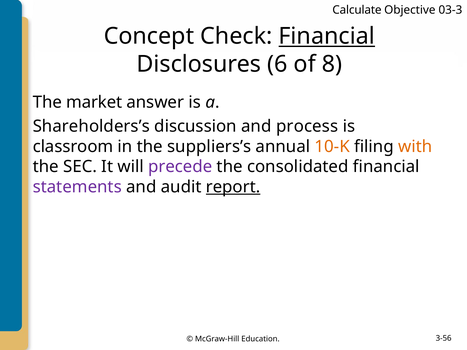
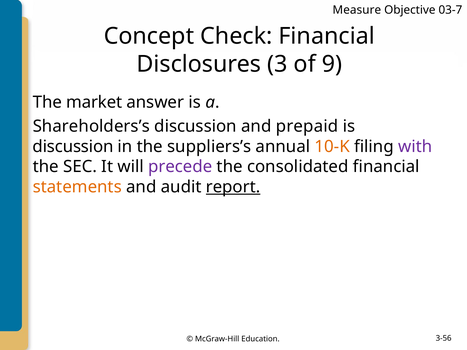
Calculate: Calculate -> Measure (357, 10)
03-3: 03-3 -> 03-7 (450, 10)
Financial underline: present -> none (327, 36)
6: 6 -> 3 (277, 64)
8: 8 -> 9 (332, 64)
process: process -> prepaid (307, 126)
classroom: classroom -> discussion (73, 147)
with colour: orange -> purple (415, 147)
statements colour: purple -> orange (77, 187)
